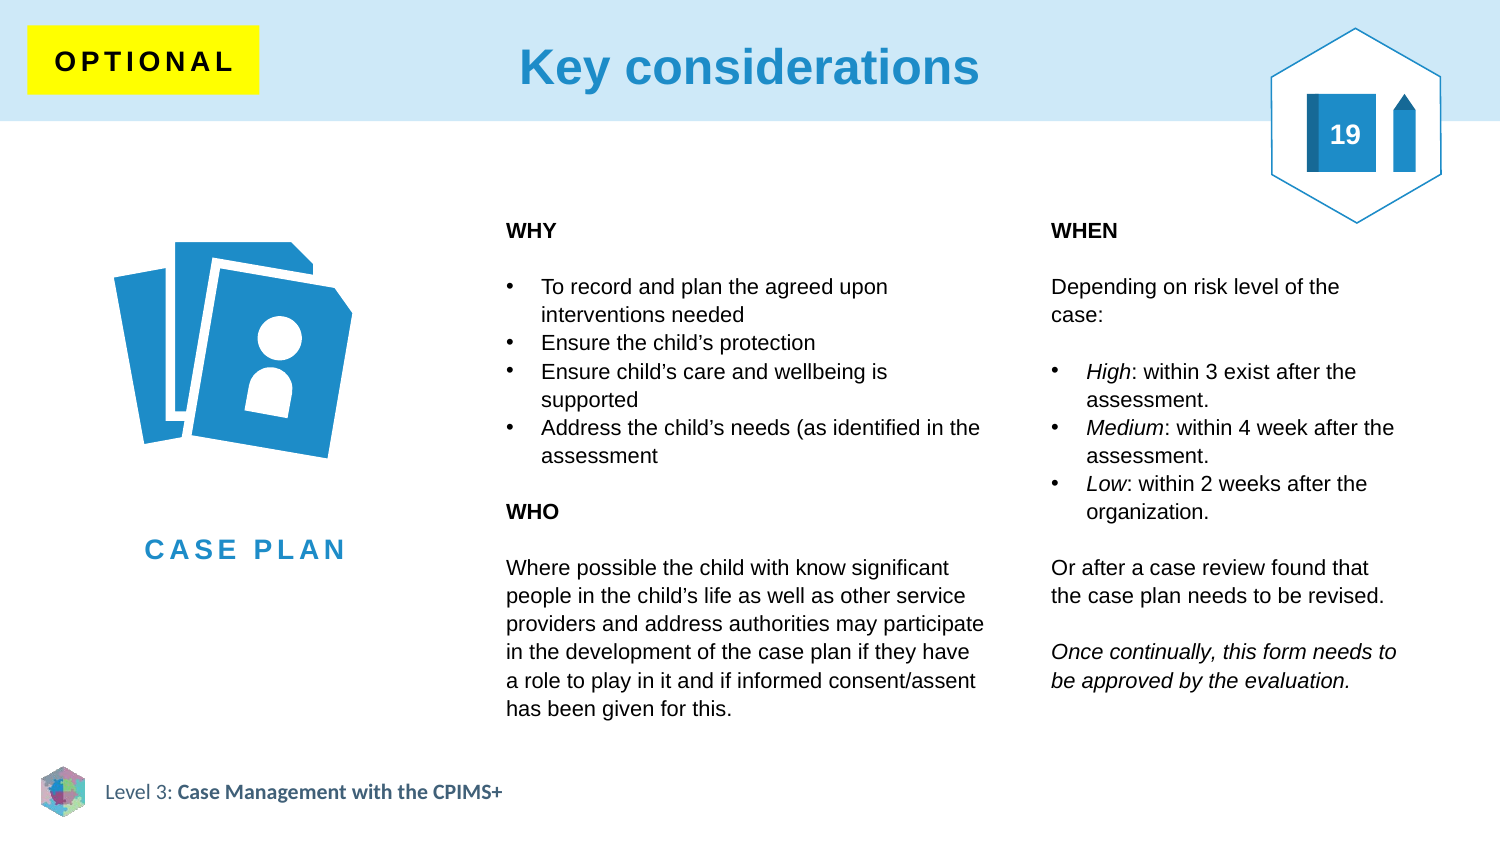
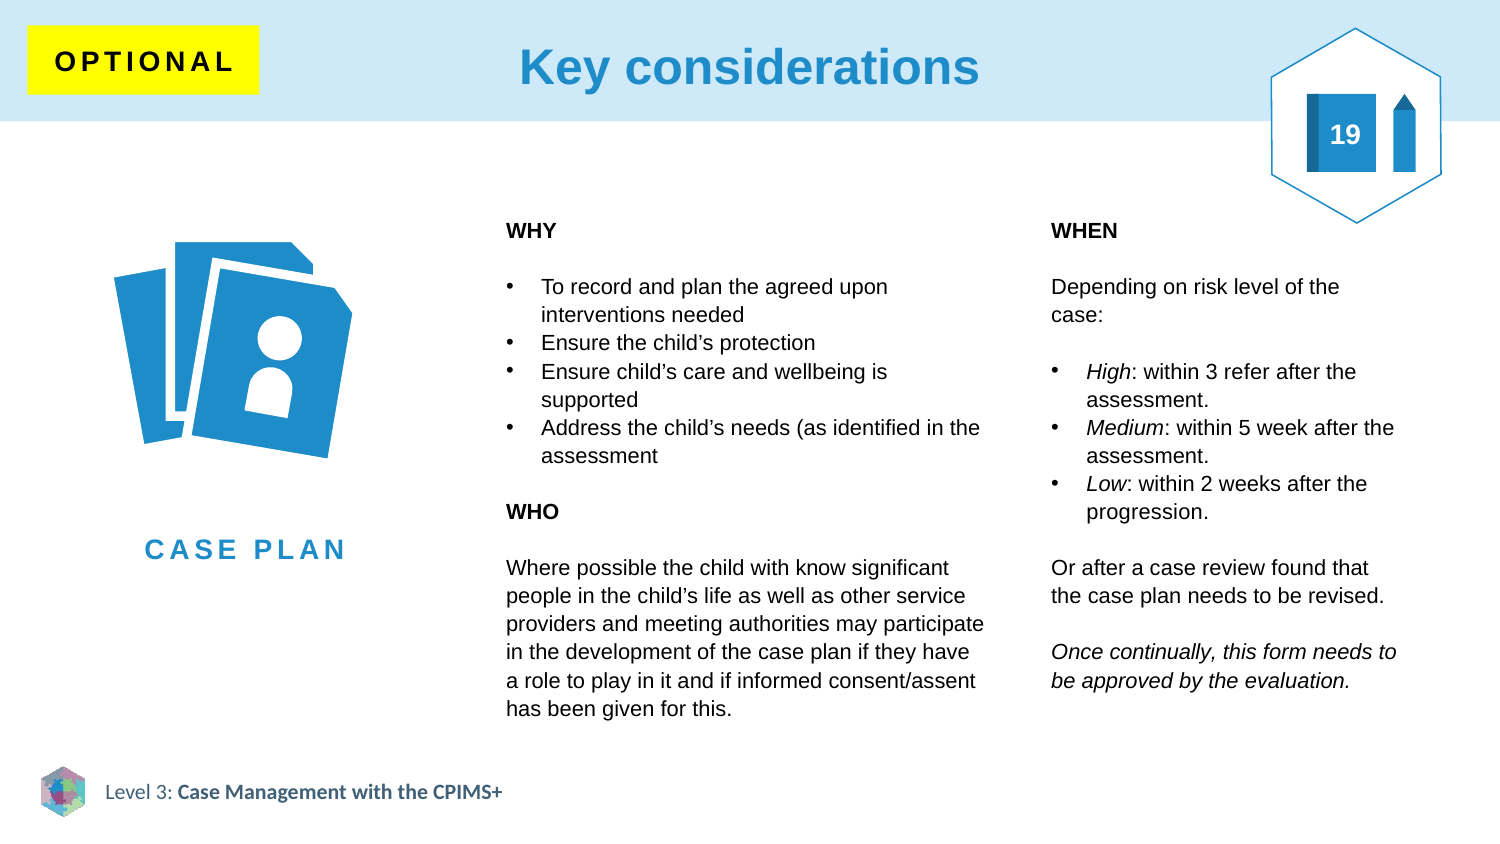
exist: exist -> refer (1247, 372)
4: 4 -> 5 (1245, 428)
organization: organization -> progression (1148, 512)
and address: address -> meeting (684, 624)
